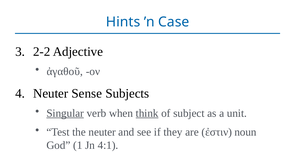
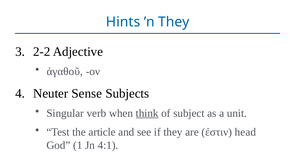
’n Case: Case -> They (174, 22)
Singular underline: present -> none (65, 113)
the neuter: neuter -> article (102, 132)
noun: noun -> head (245, 132)
